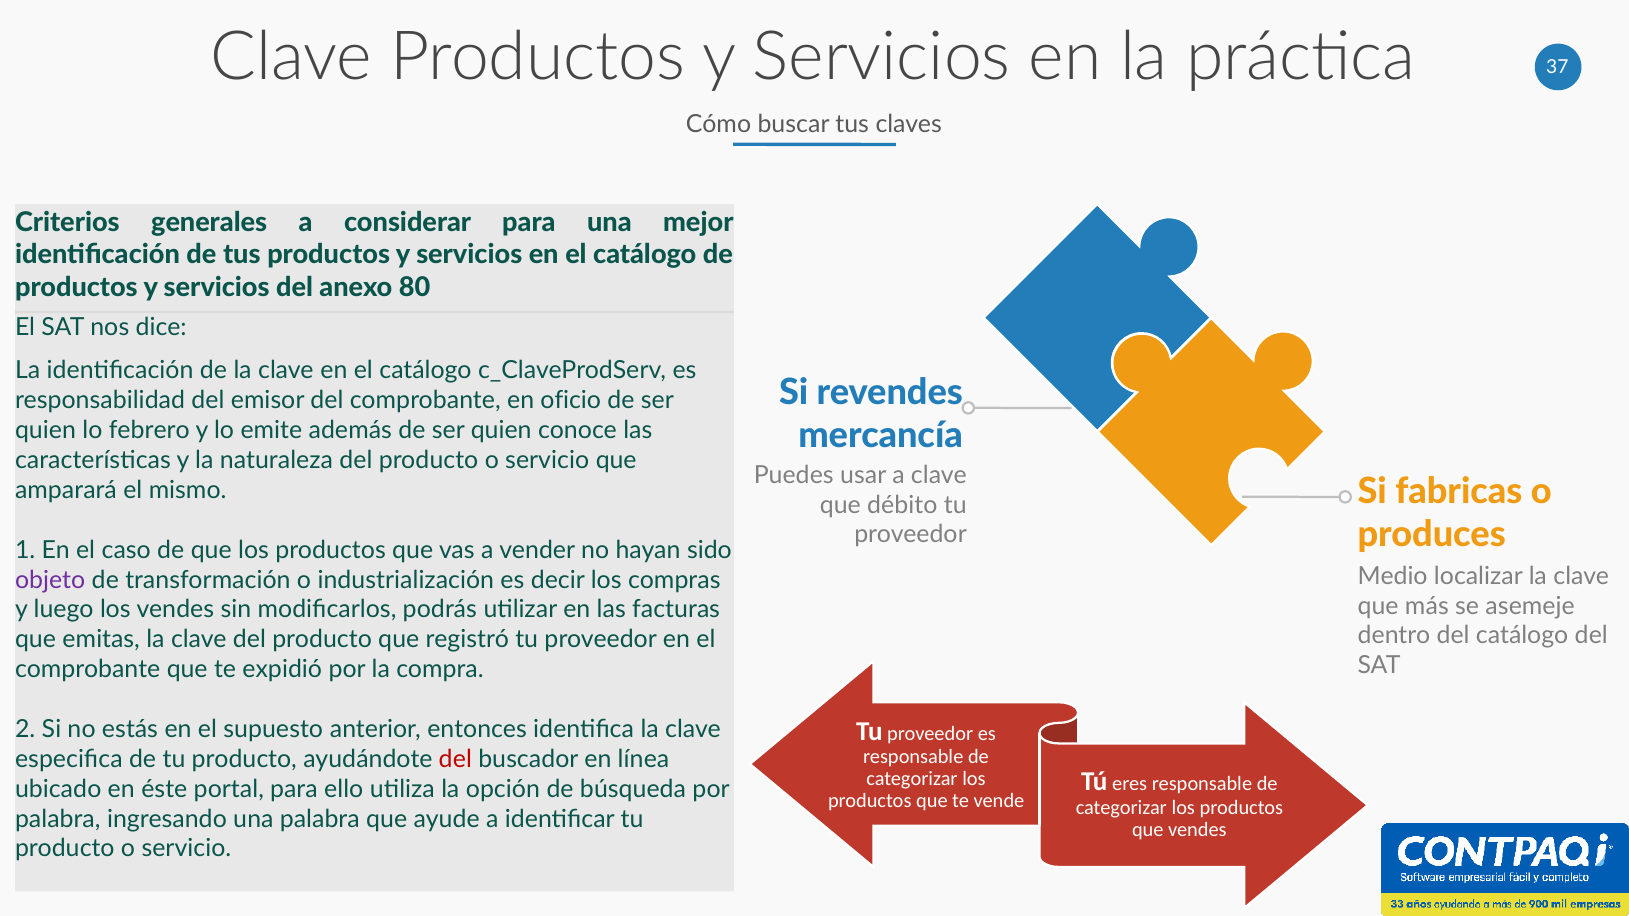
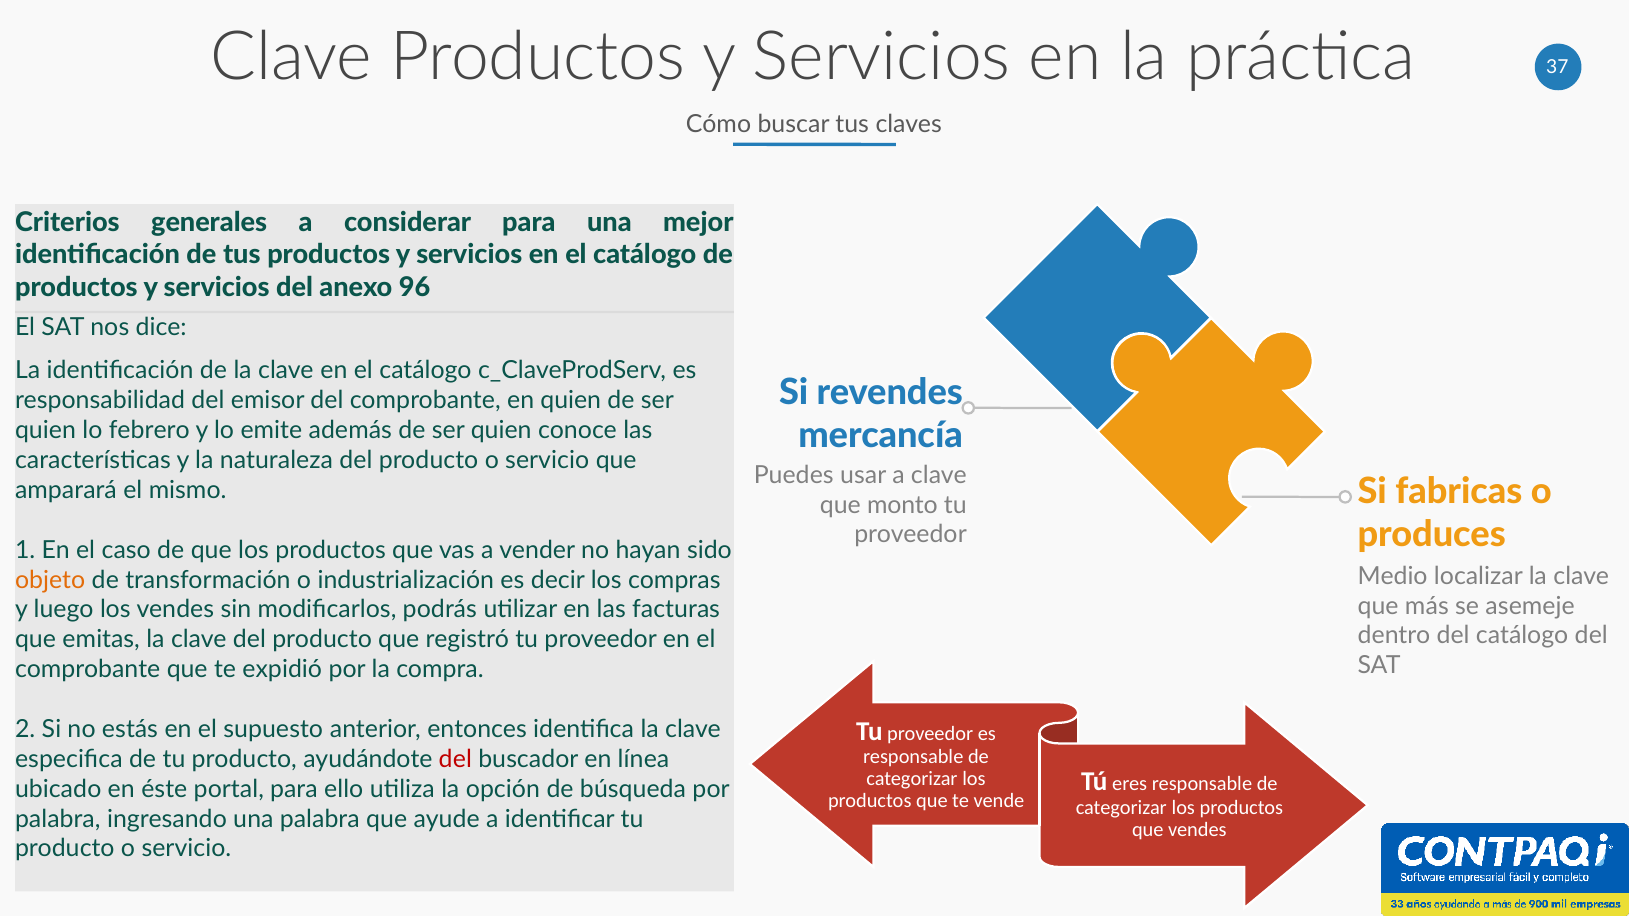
80: 80 -> 96 (415, 288)
en oficio: oficio -> quien (571, 401)
débito: débito -> monto (902, 505)
objeto colour: purple -> orange (50, 580)
